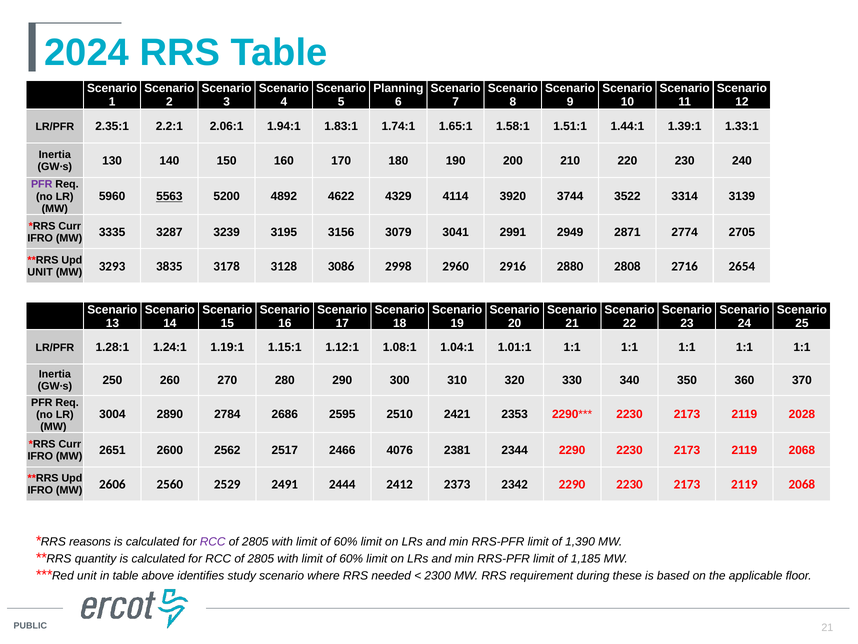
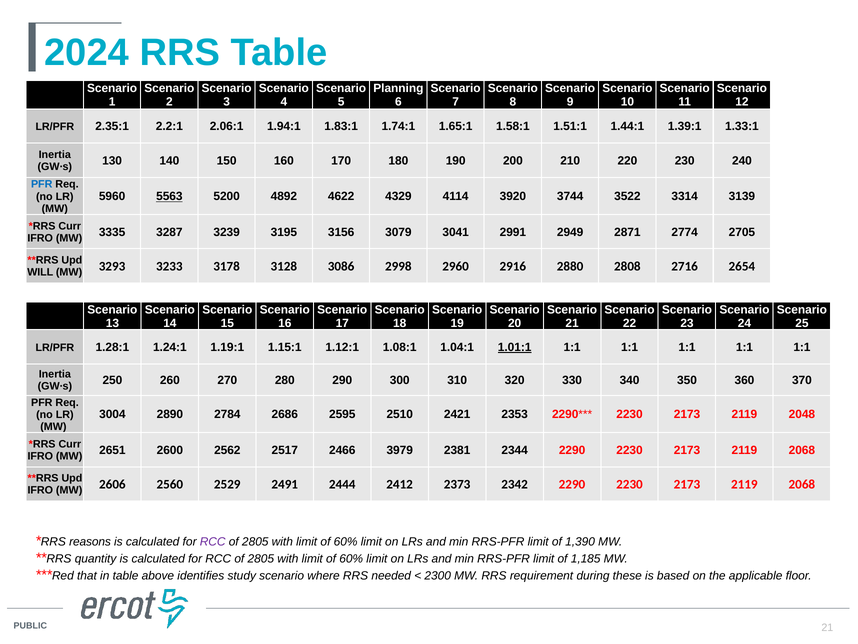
PFR colour: purple -> blue (42, 184)
UNIT: UNIT -> WILL (40, 272)
3835: 3835 -> 3233 (169, 266)
1.01:1 underline: none -> present (515, 347)
2028: 2028 -> 2048 (802, 414)
4076: 4076 -> 3979 (400, 450)
unit: unit -> that (87, 575)
